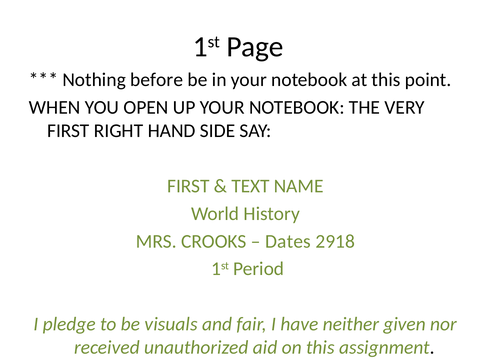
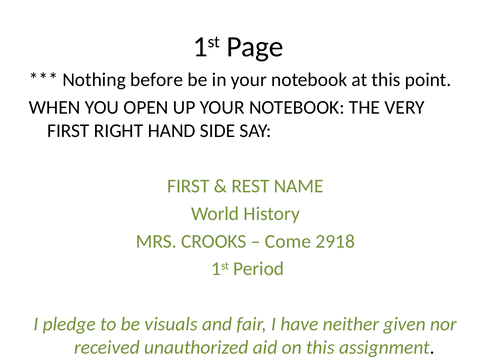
TEXT: TEXT -> REST (251, 186)
Dates: Dates -> Come (288, 241)
